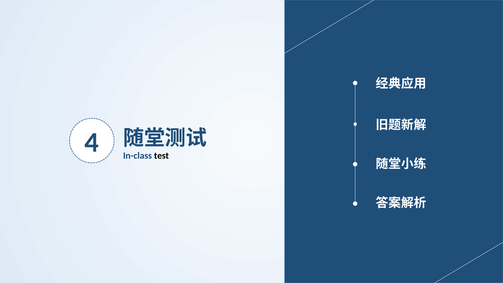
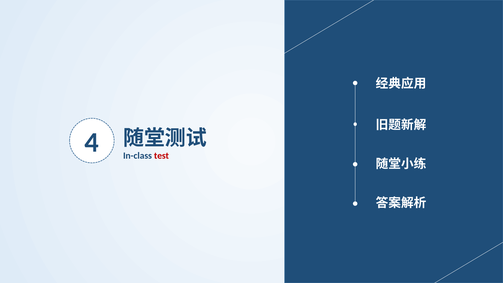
test colour: black -> red (161, 156)
